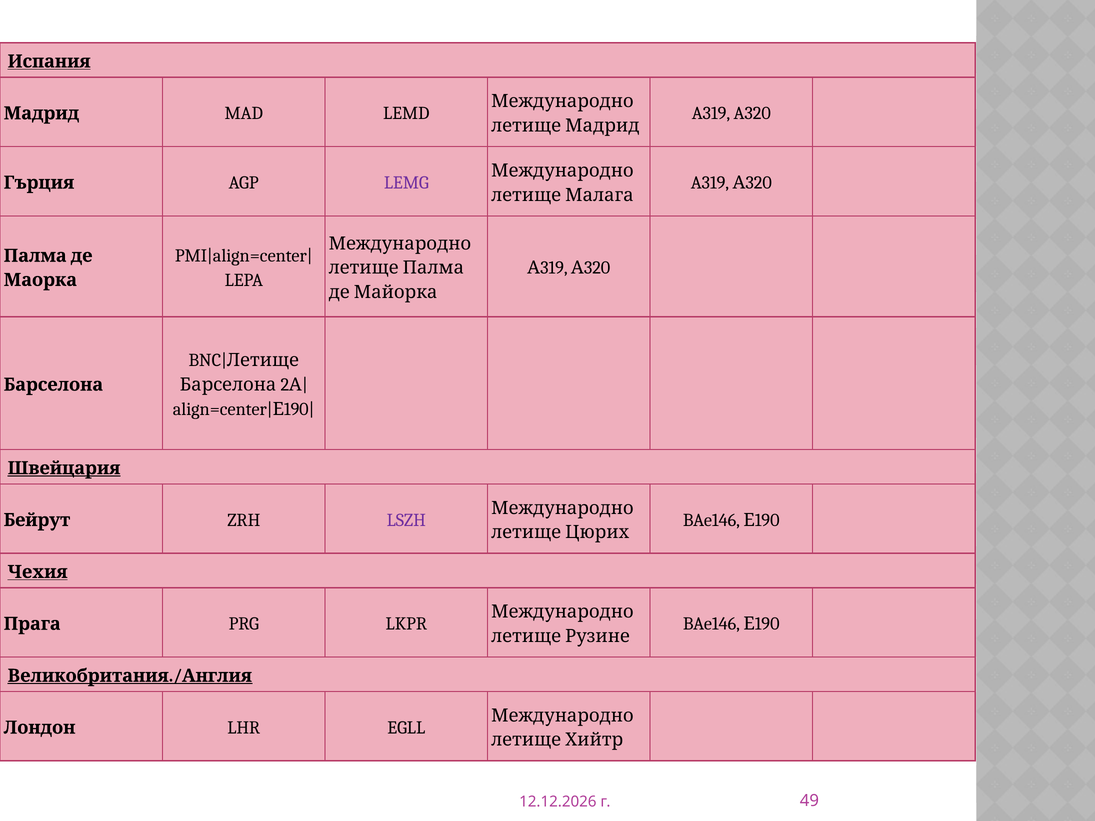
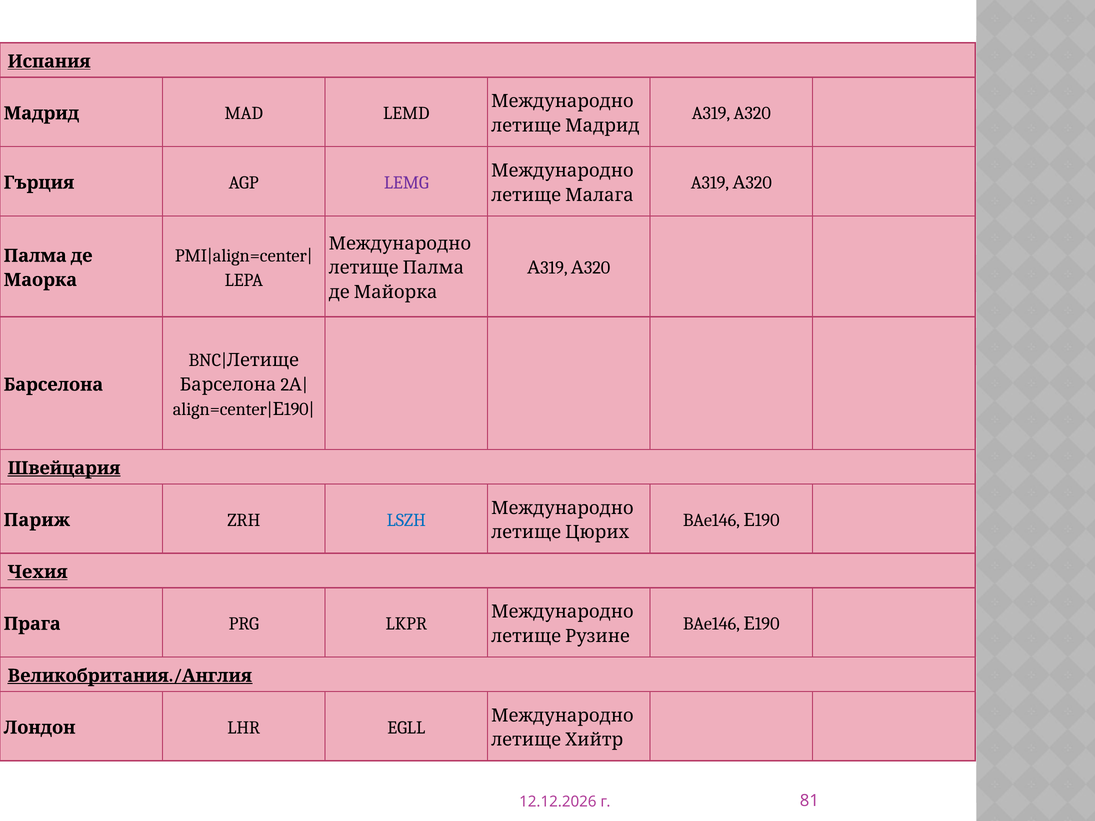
Бейрут: Бейрут -> Париж (37, 520)
LSZH colour: purple -> blue (406, 520)
49: 49 -> 81 (809, 801)
